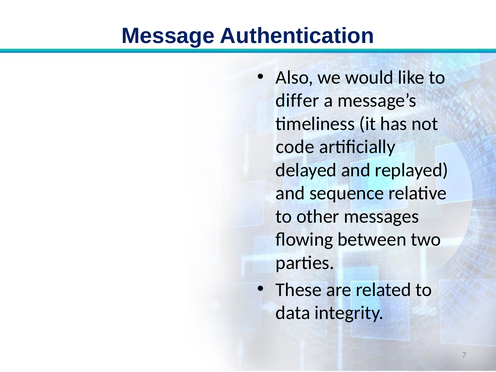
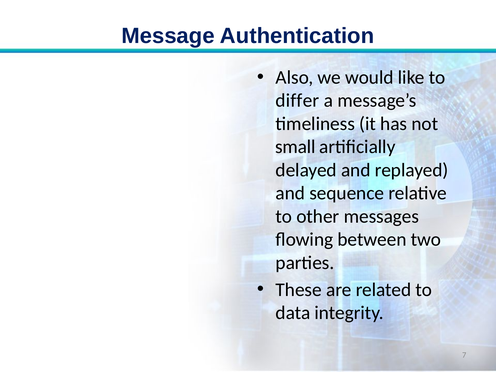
code: code -> small (295, 147)
